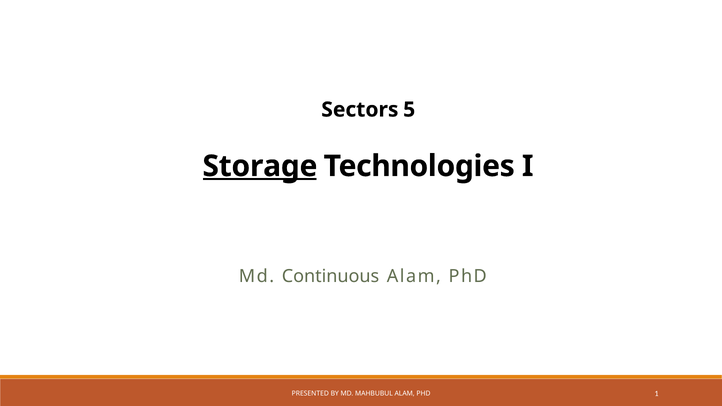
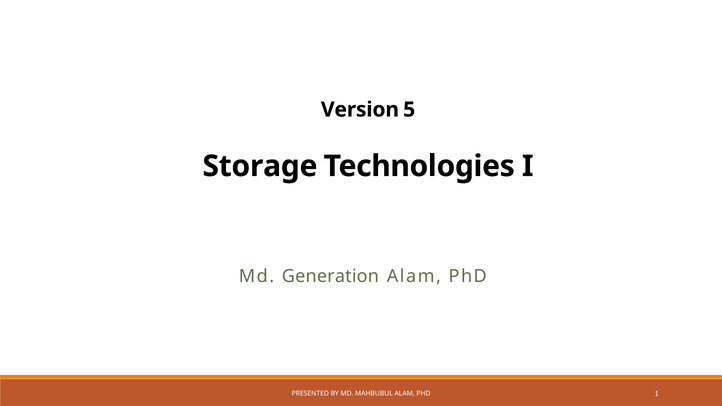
Sectors: Sectors -> Version (360, 110)
Storage underline: present -> none (260, 166)
Continuous: Continuous -> Generation (330, 276)
